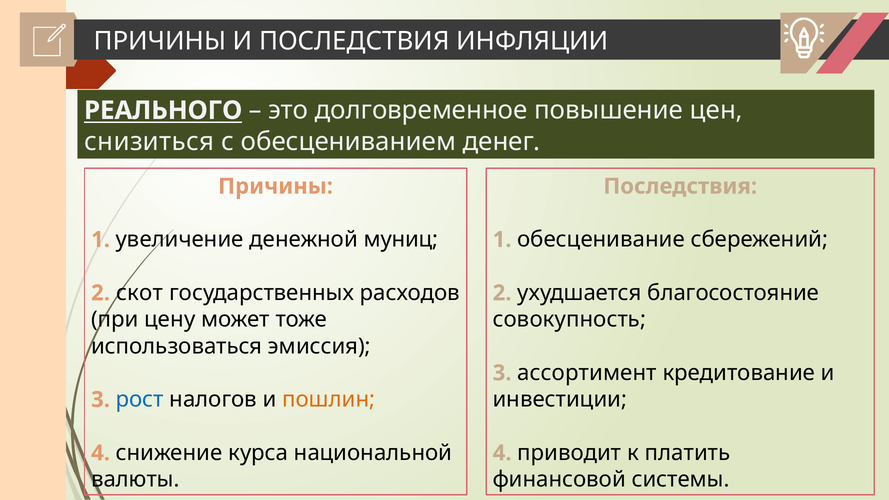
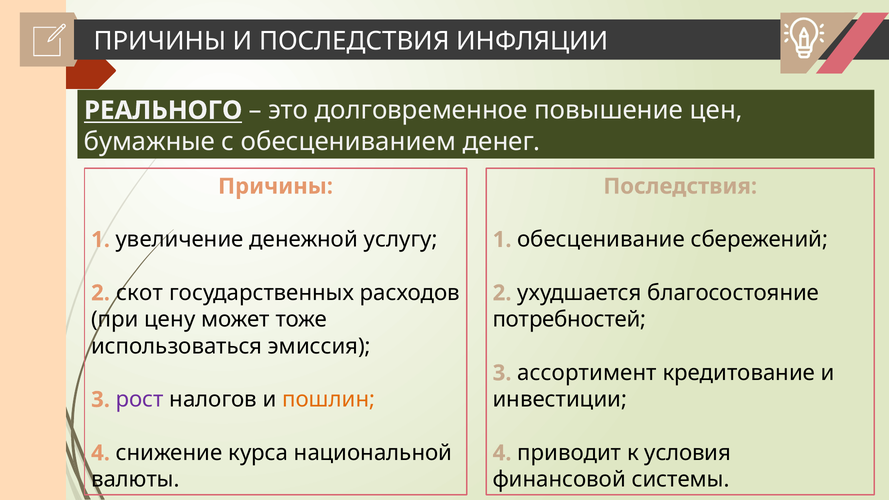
снизиться: снизиться -> бумажные (149, 142)
муниц: муниц -> услугу (401, 240)
совокупность: совокупность -> потребностей (570, 320)
рост colour: blue -> purple (140, 400)
платить: платить -> условия (688, 453)
